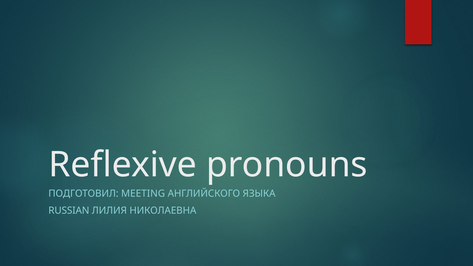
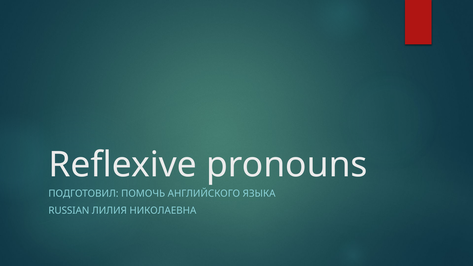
MEETING: MEETING -> ПОМОЧЬ (143, 194)
